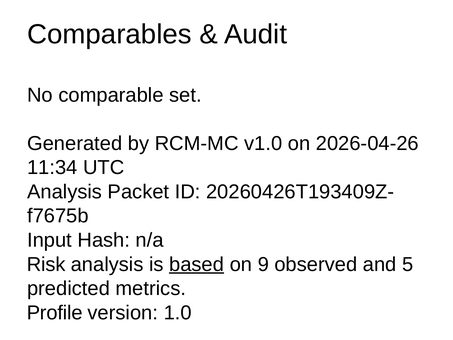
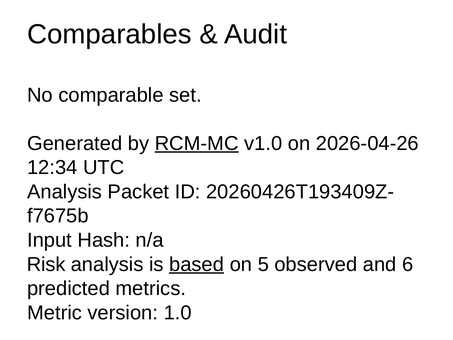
RCM-MC underline: none -> present (197, 143)
11:34: 11:34 -> 12:34 (52, 167)
9: 9 -> 5 (263, 264)
5: 5 -> 6 (408, 264)
Profile: Profile -> Metric (55, 312)
